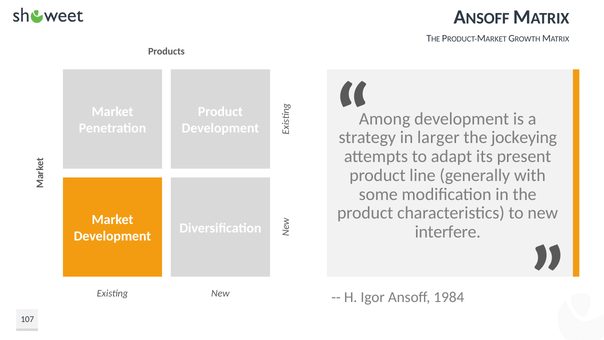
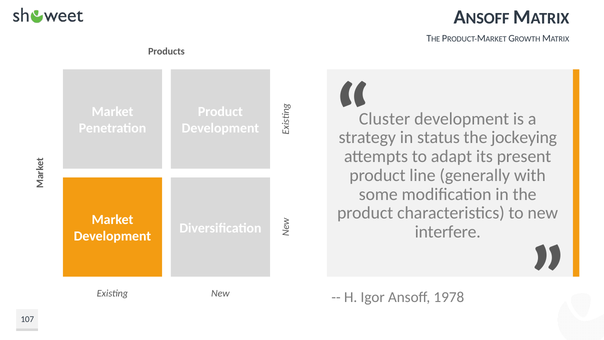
Among: Among -> Cluster (385, 119)
larger: larger -> status (438, 138)
1984: 1984 -> 1978 (449, 297)
